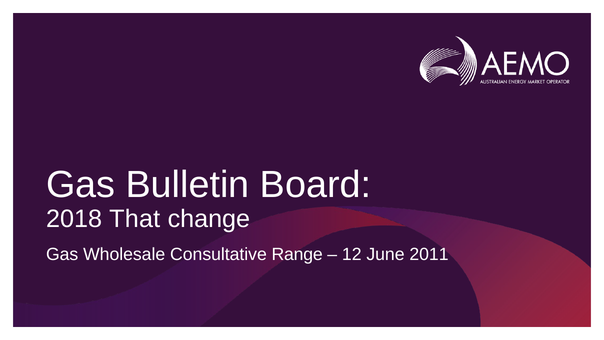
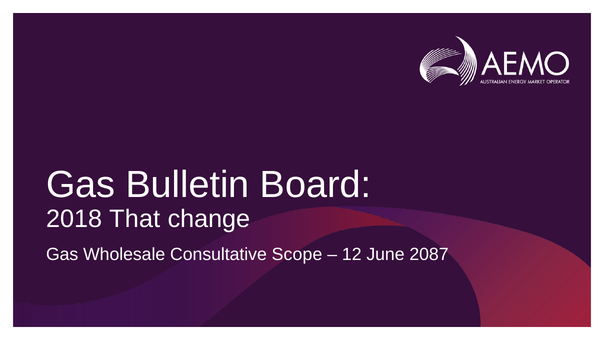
Range: Range -> Scope (297, 254)
2011: 2011 -> 2087 (429, 254)
